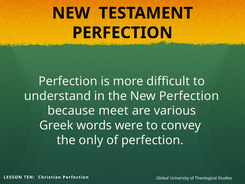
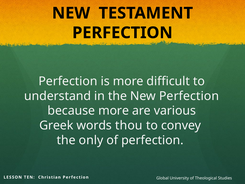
because meet: meet -> more (114, 111)
were: were -> thou (129, 125)
